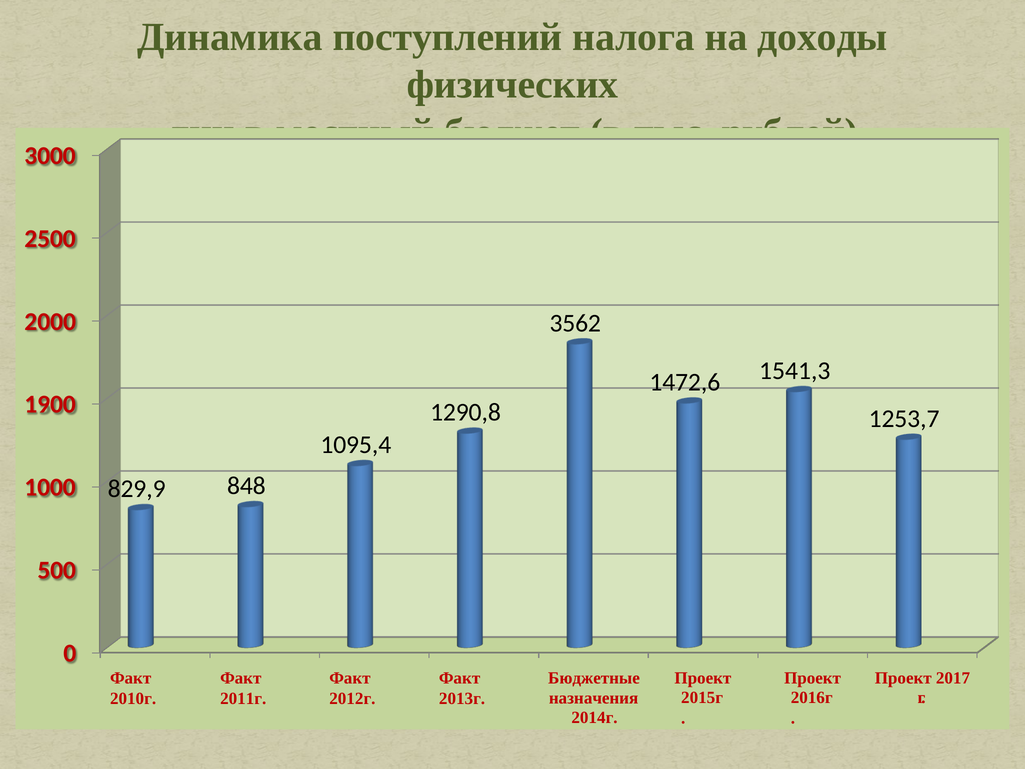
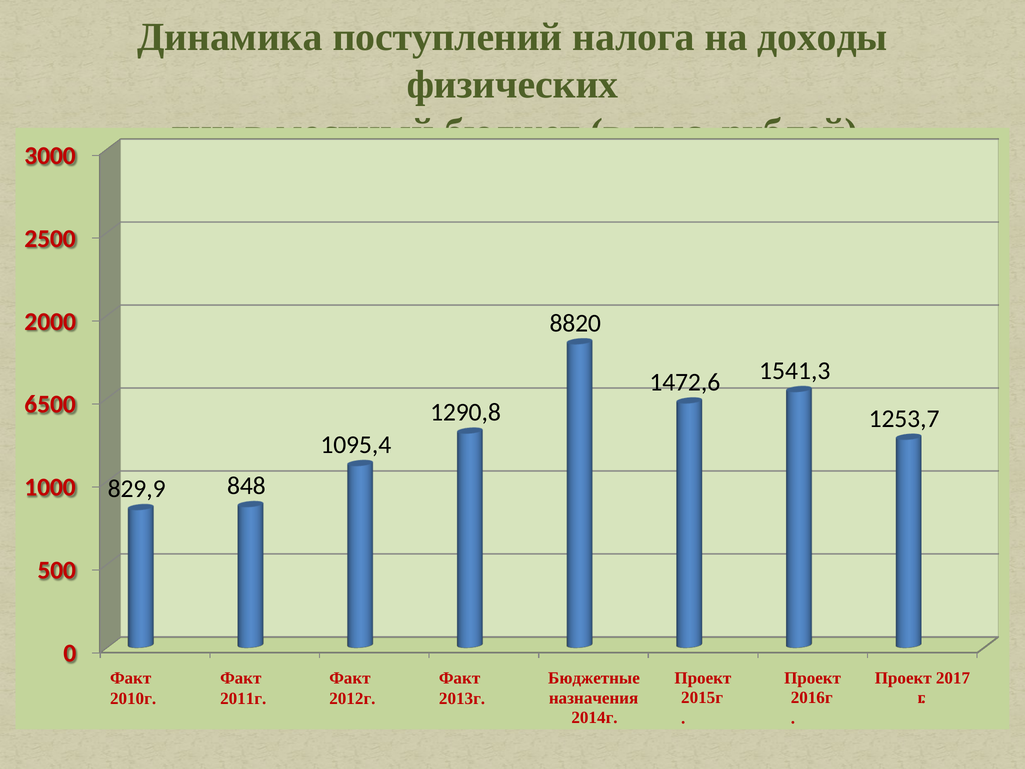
3562: 3562 -> 8820 (575, 323)
1900: 1900 -> 6500 (50, 404)
